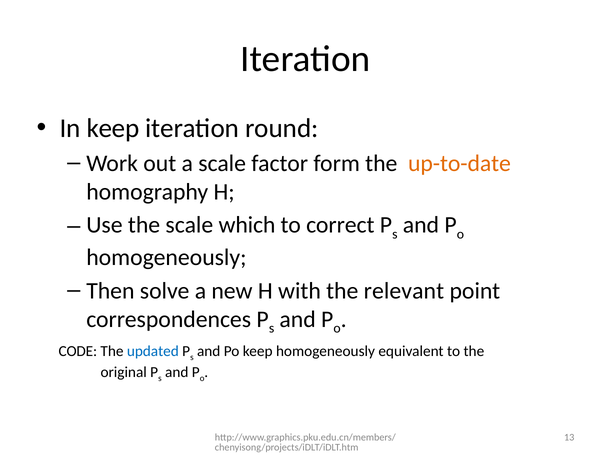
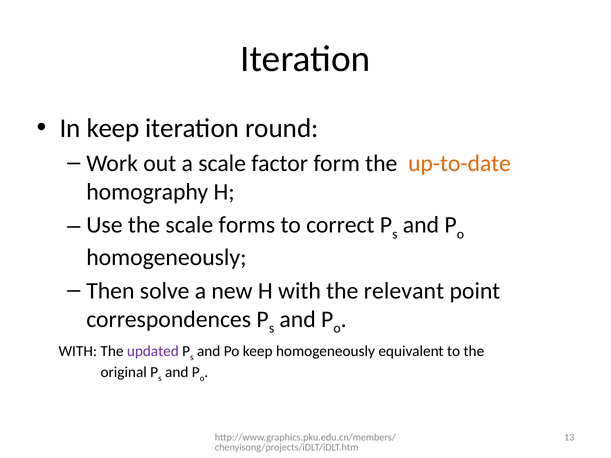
which: which -> forms (247, 225)
CODE: CODE -> WITH (78, 352)
updated colour: blue -> purple (153, 352)
